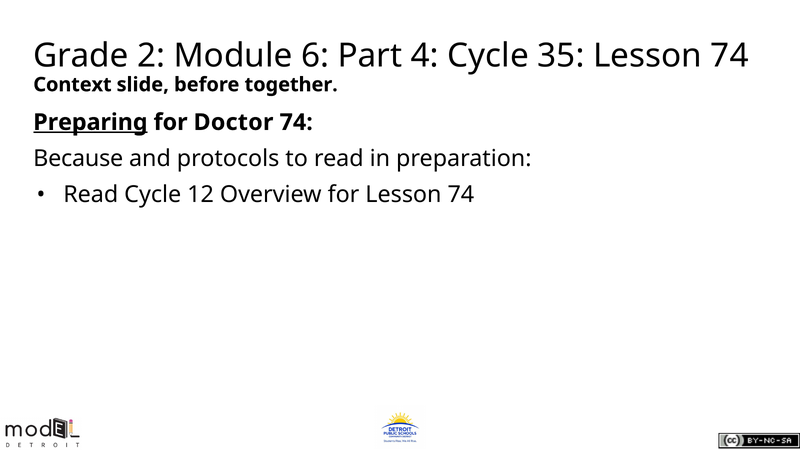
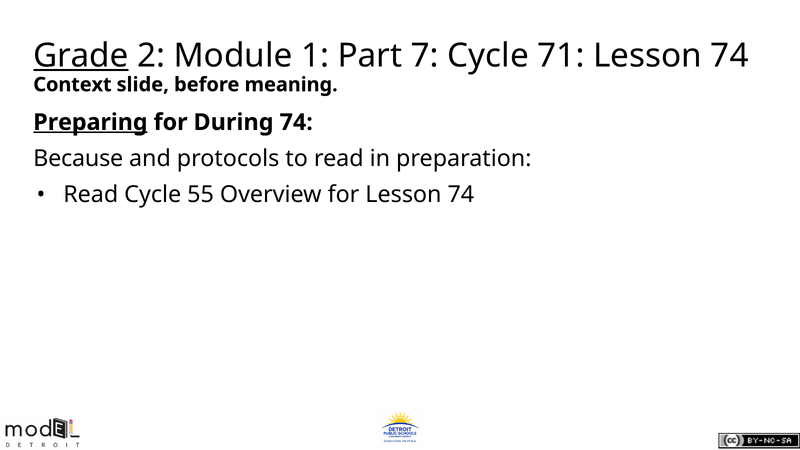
Grade underline: none -> present (81, 56)
6: 6 -> 1 (315, 56)
4: 4 -> 7 (425, 56)
35: 35 -> 71 (561, 56)
together: together -> meaning (291, 85)
Doctor: Doctor -> During (234, 122)
12: 12 -> 55 (201, 194)
